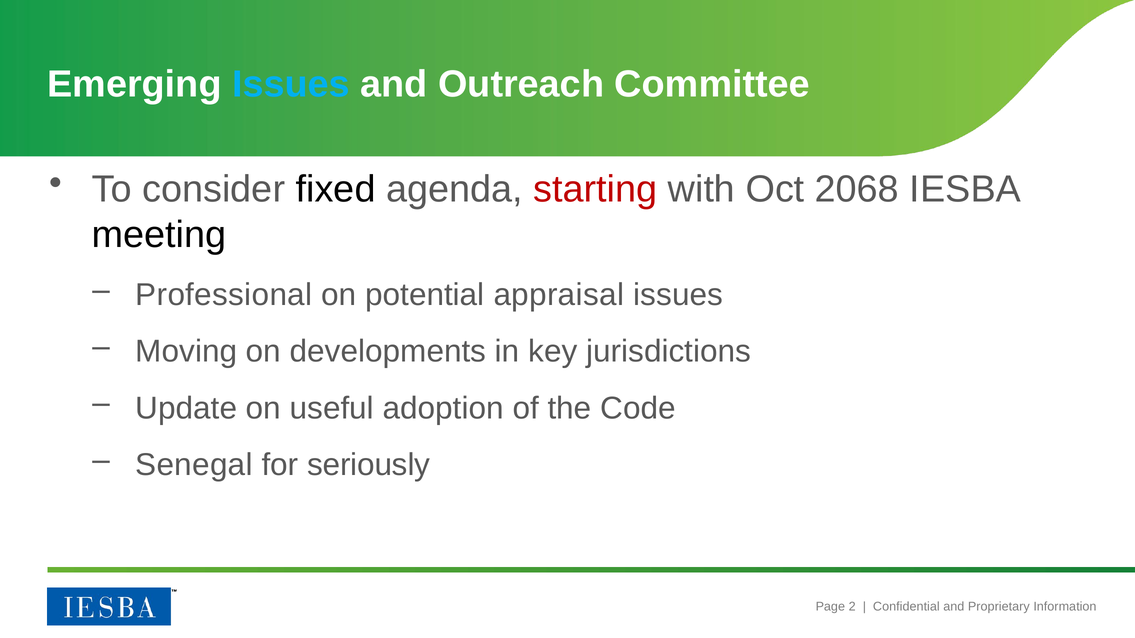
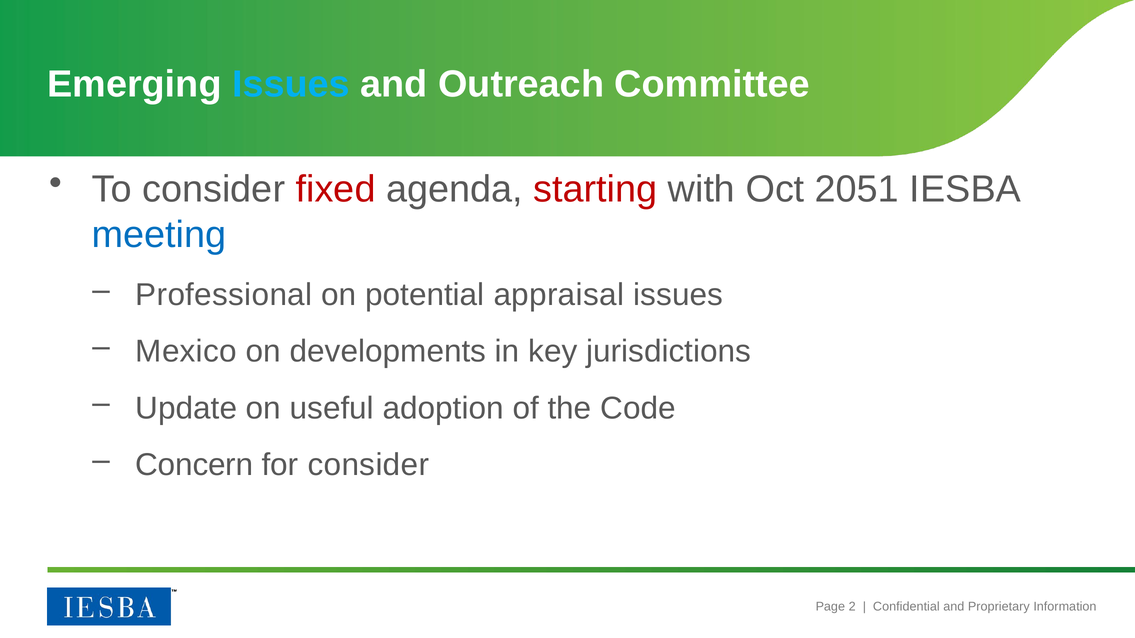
fixed colour: black -> red (336, 189)
2068: 2068 -> 2051 (857, 189)
meeting colour: black -> blue (159, 235)
Moving: Moving -> Mexico (186, 352)
Senegal: Senegal -> Concern (194, 465)
for seriously: seriously -> consider (368, 465)
